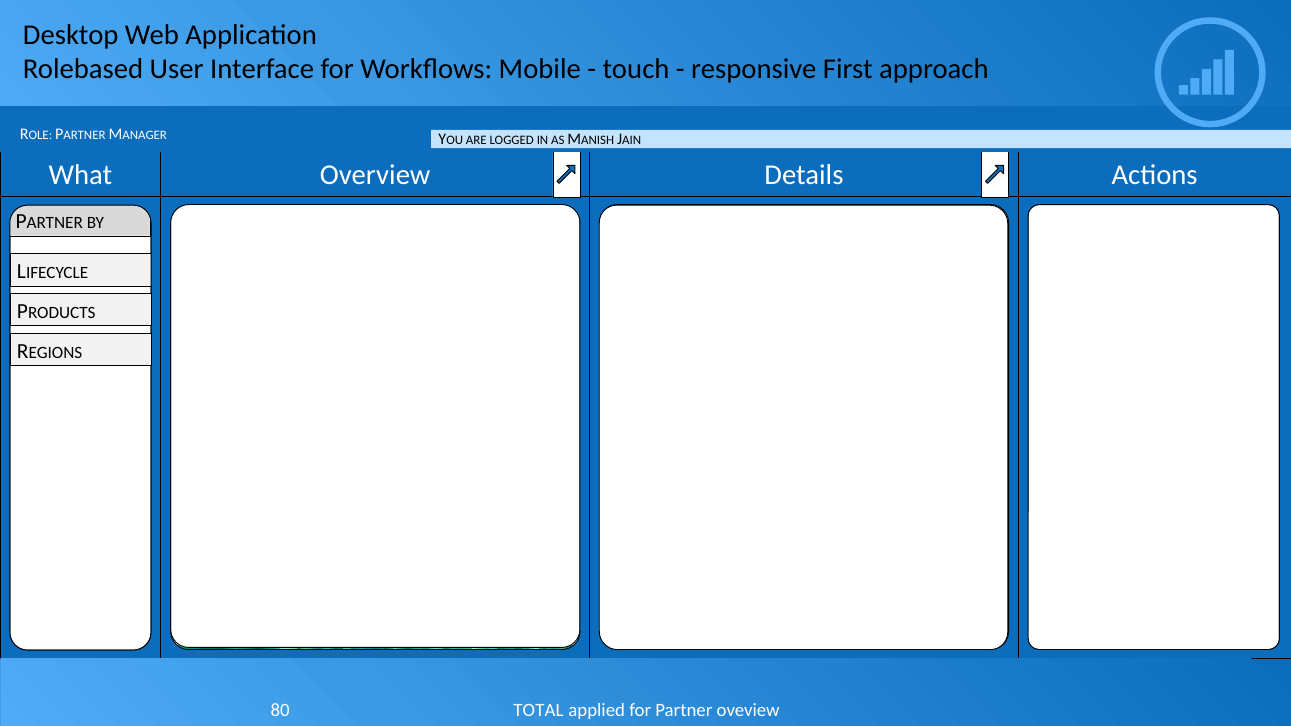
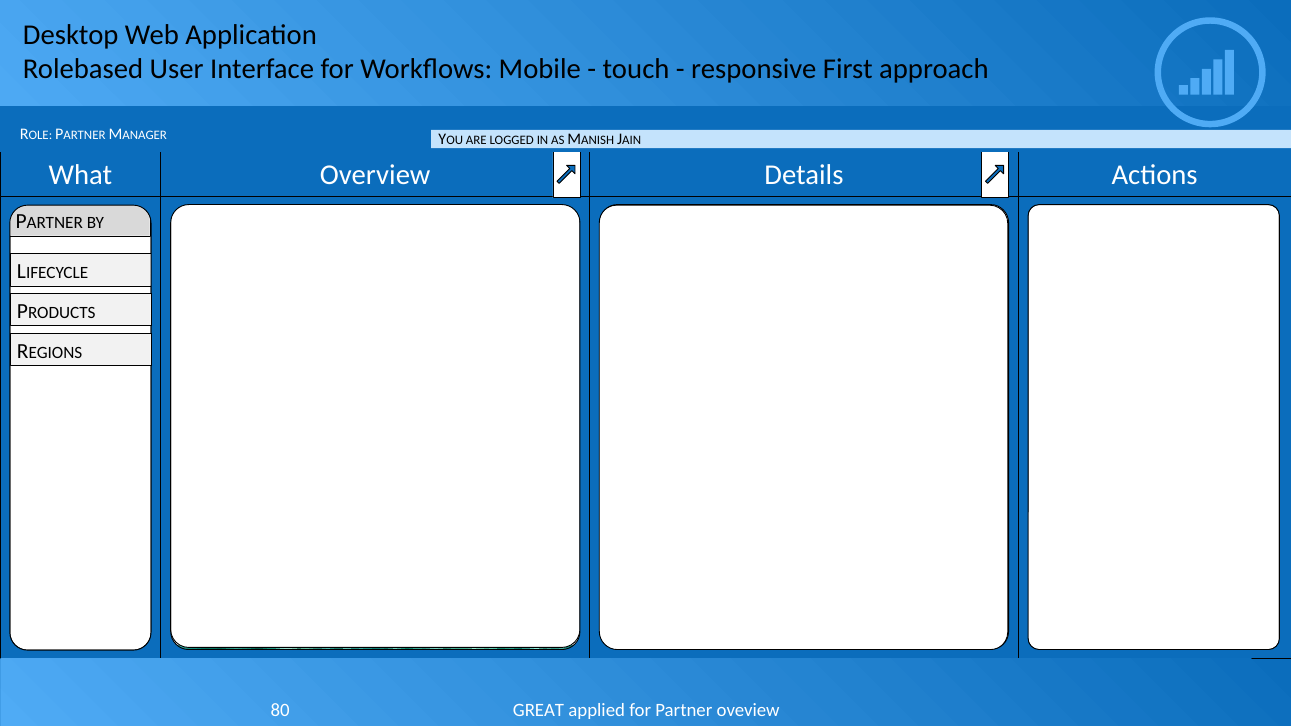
TOTAL: TOTAL -> GREAT (539, 711)
